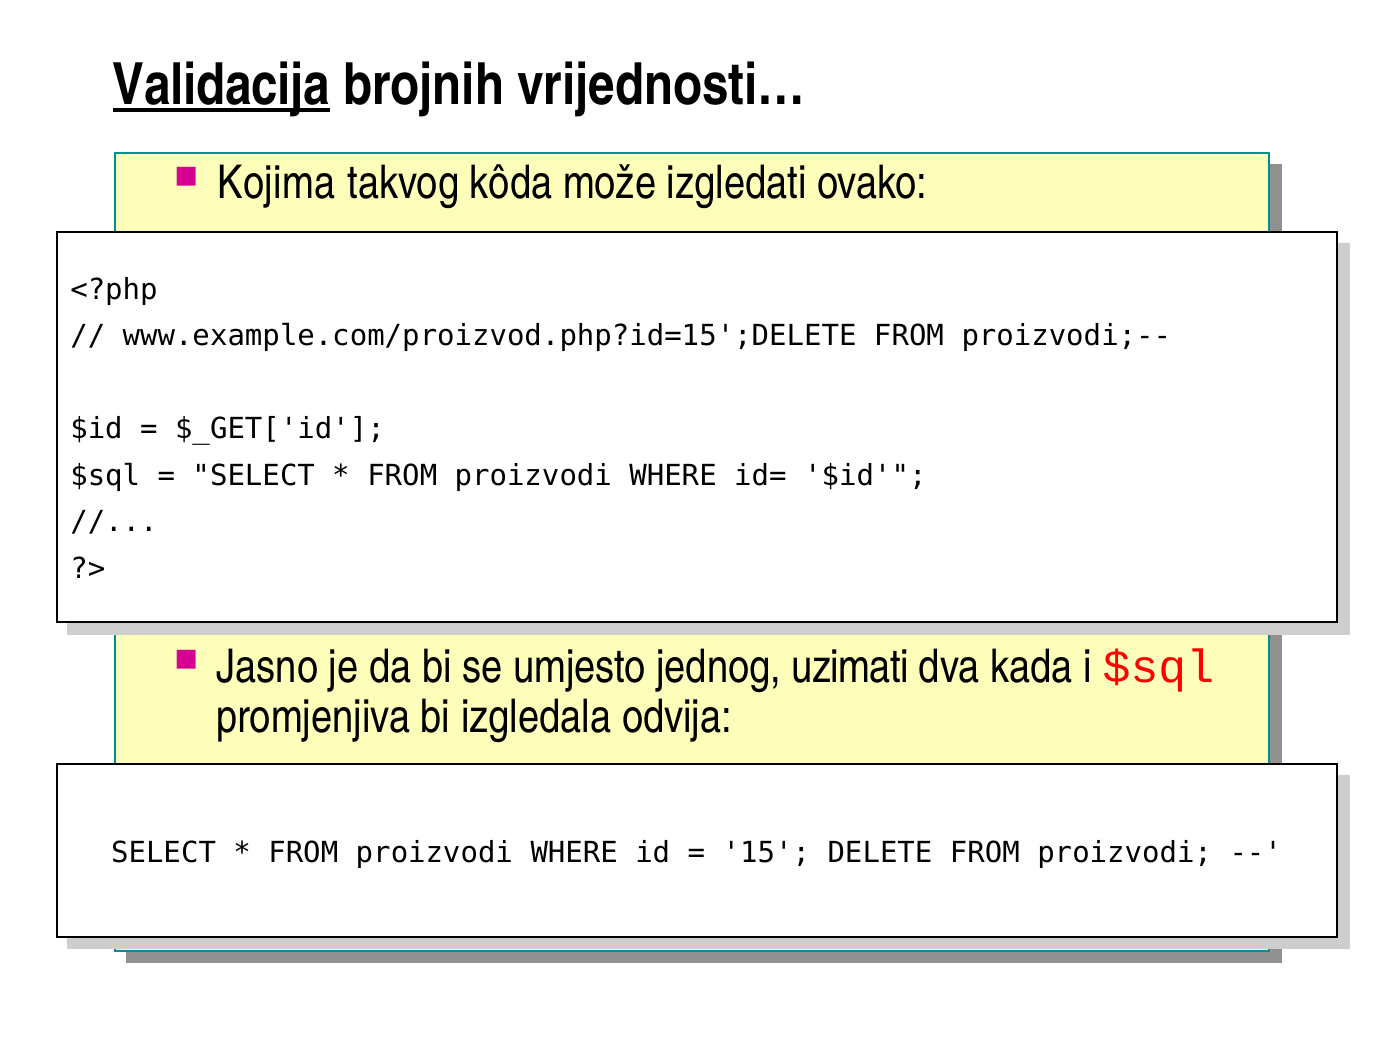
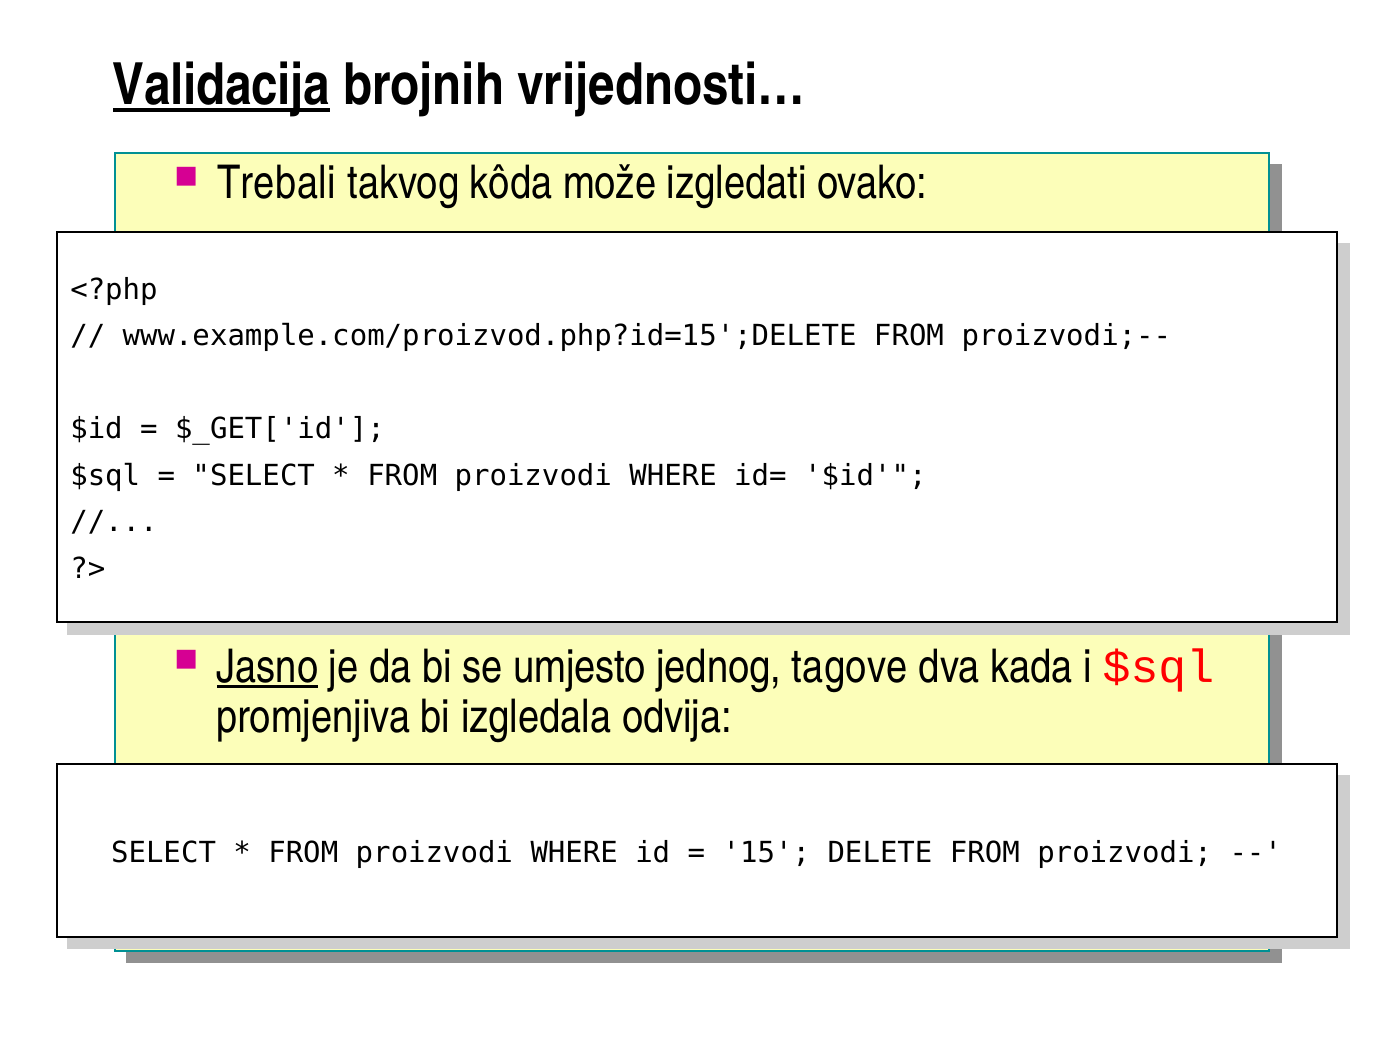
Kojima: Kojima -> Trebali (277, 184)
Jasno underline: none -> present (268, 666)
uzimati: uzimati -> tagove (850, 666)
